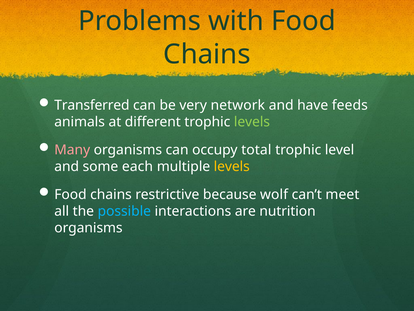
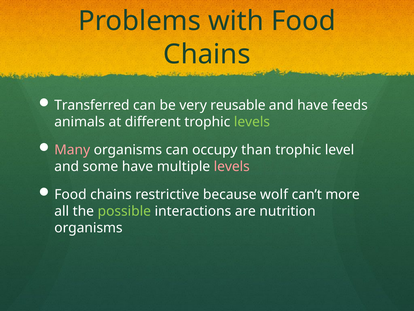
network: network -> reusable (238, 105)
total: total -> than (256, 150)
some each: each -> have (138, 166)
levels colour: yellow -> pink (232, 166)
meet: meet -> more (343, 194)
possible colour: light blue -> light green (124, 211)
